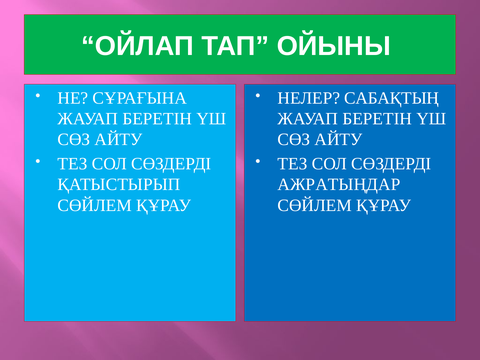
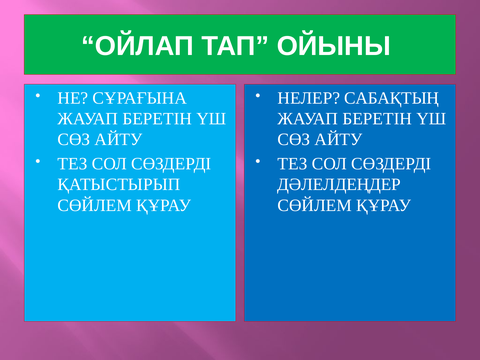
АЖРАТЫҢДАР: АЖРАТЫҢДАР -> ДӘЛЕЛДЕҢДЕР (339, 185)
